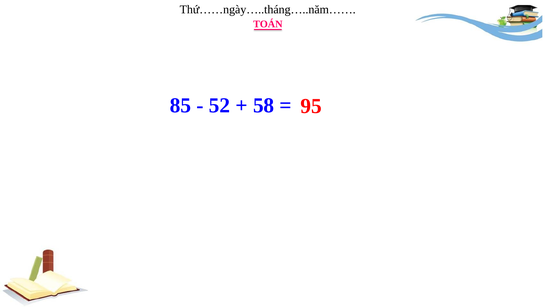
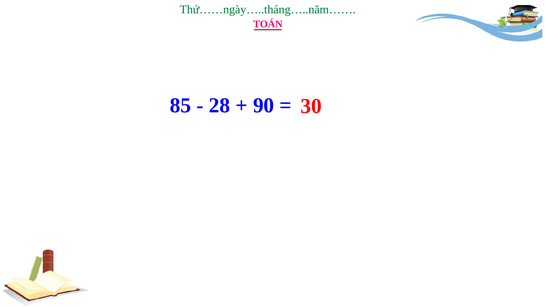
Thứ……ngày…..tháng…..năm…… colour: black -> green (268, 9)
52: 52 -> 28 (220, 105)
58: 58 -> 90 (264, 105)
95: 95 -> 30 (311, 106)
